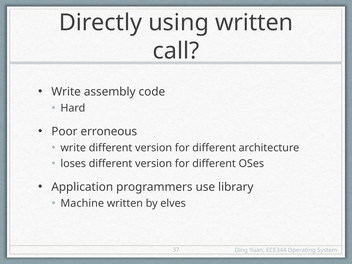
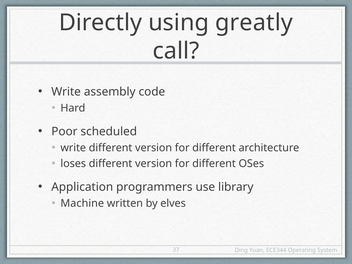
using written: written -> greatly (254, 23)
erroneous: erroneous -> scheduled (109, 131)
